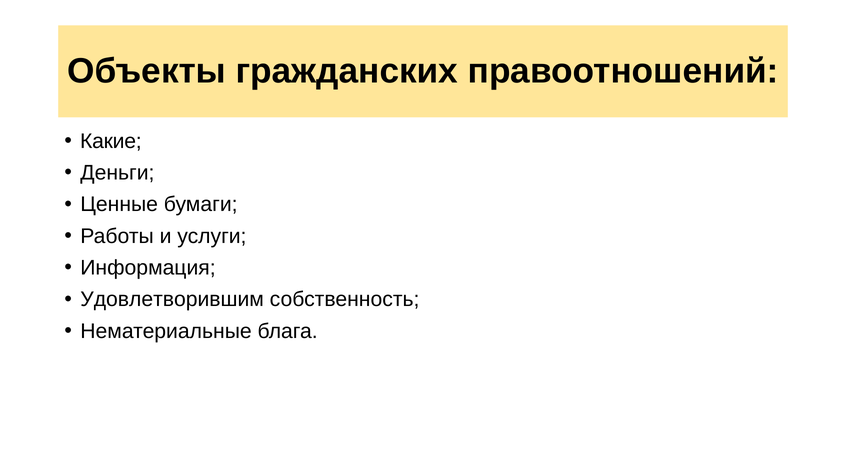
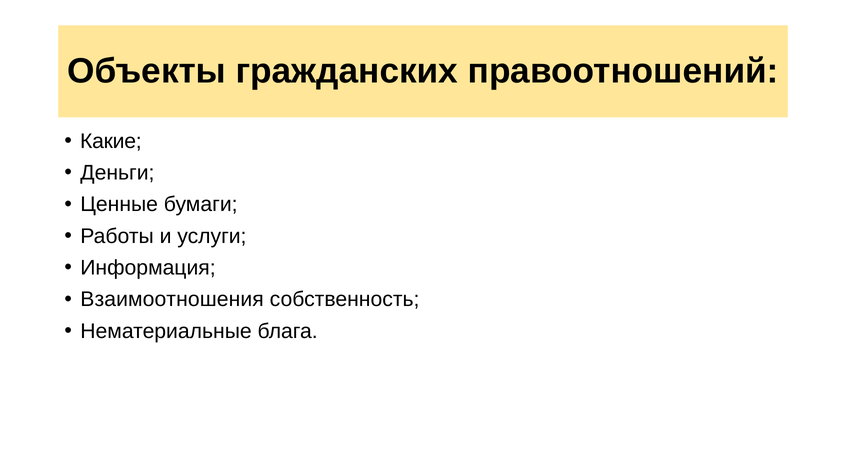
Удовлетворившим: Удовлетворившим -> Взаимоотношения (172, 299)
